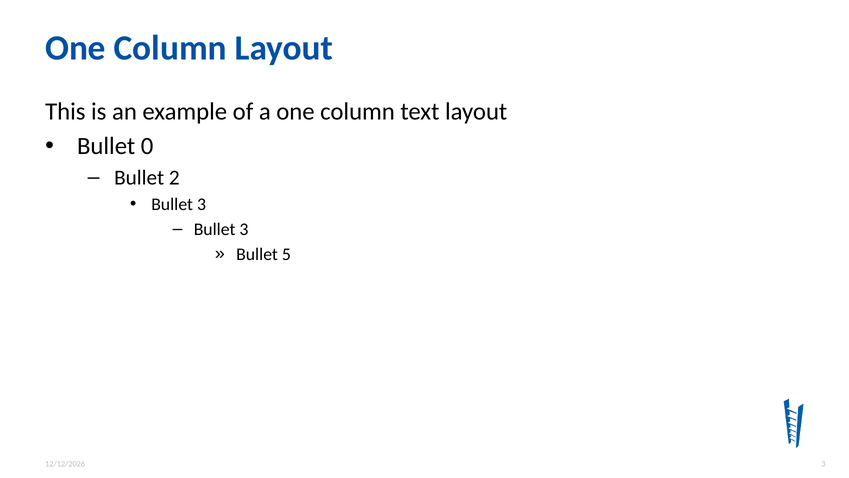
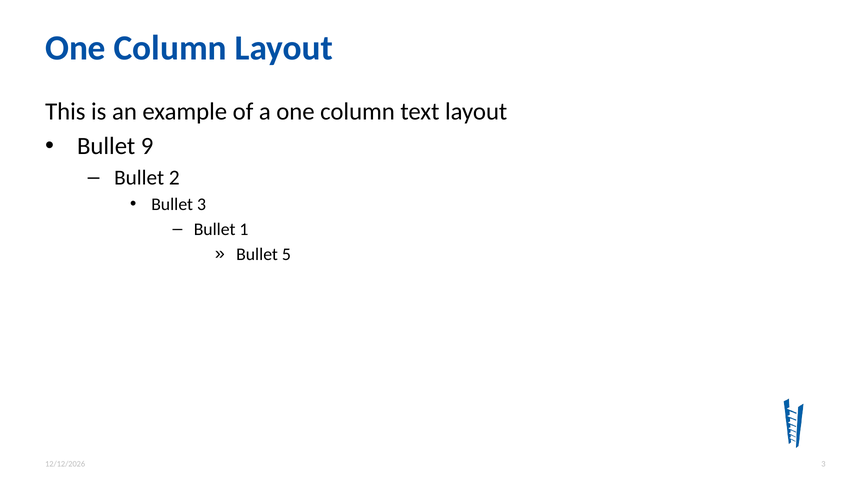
0: 0 -> 9 (147, 146)
3: 3 -> 1 (244, 229)
